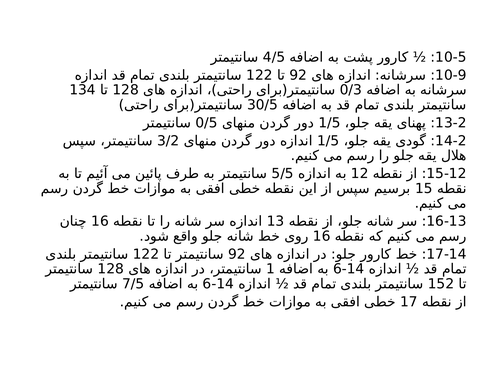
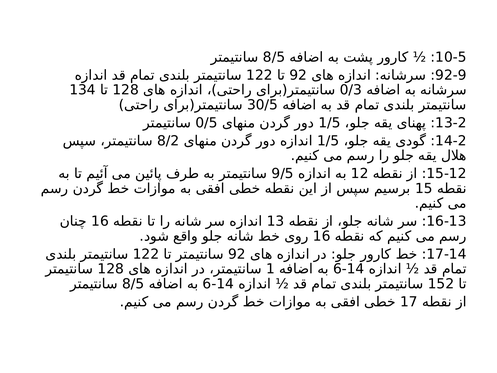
4/5: 4/5 -> 8/5 (274, 57)
10-9: 10-9 -> 92-9 (451, 75)
3/2: 3/2 -> 8/2 (168, 141)
5/5: 5/5 -> 9/5 (283, 173)
7/5: 7/5 -> 8/5 (133, 284)
